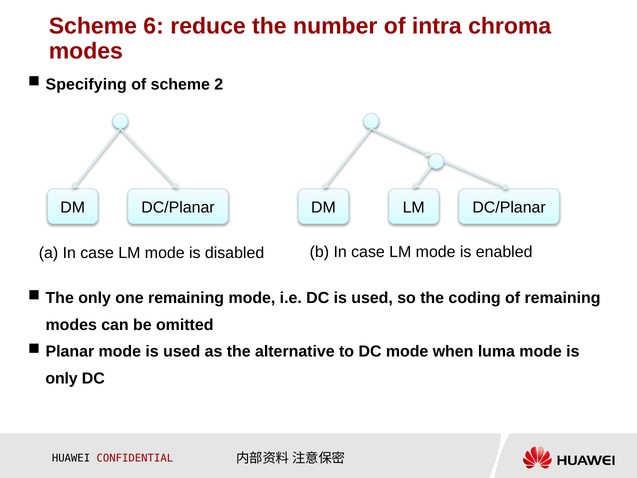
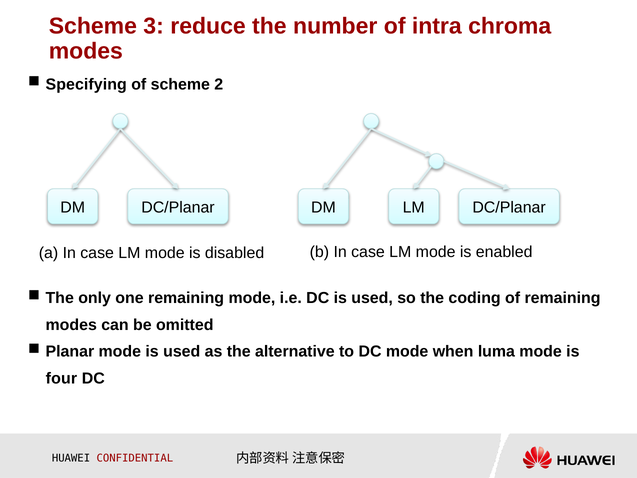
6: 6 -> 3 (154, 26)
only: only -> four (61, 378)
